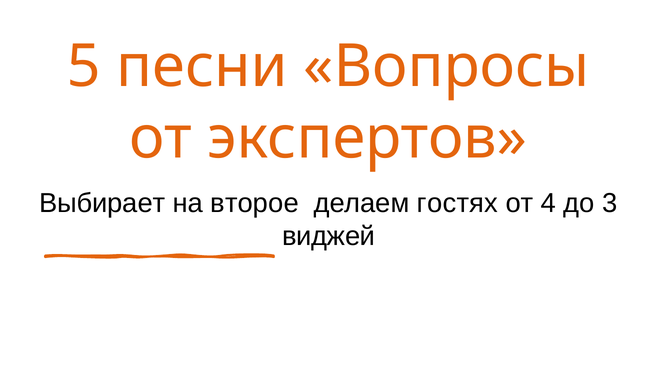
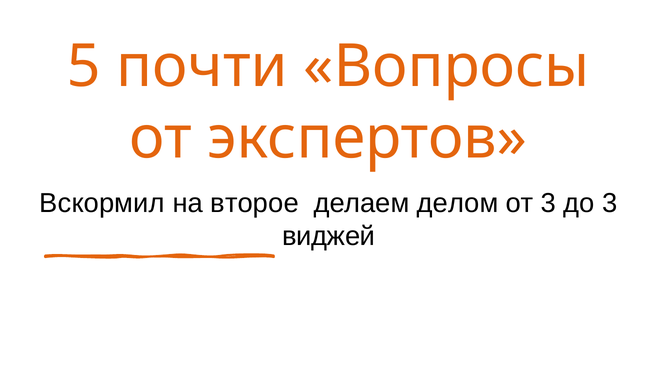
песни: песни -> почти (202, 67)
Выбирает: Выбирает -> Вскормил (102, 203)
гостях: гостях -> делом (458, 203)
от 4: 4 -> 3 (548, 203)
